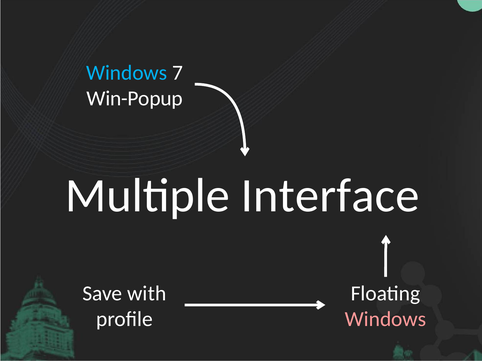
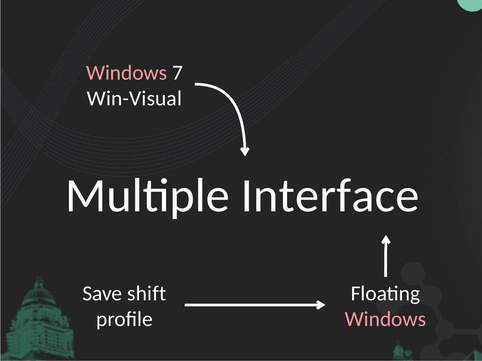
Windows colour: light blue -> pink (127, 73)
Win-Popup: Win-Popup -> Win-Visual (134, 99)
with: with -> shift (147, 294)
